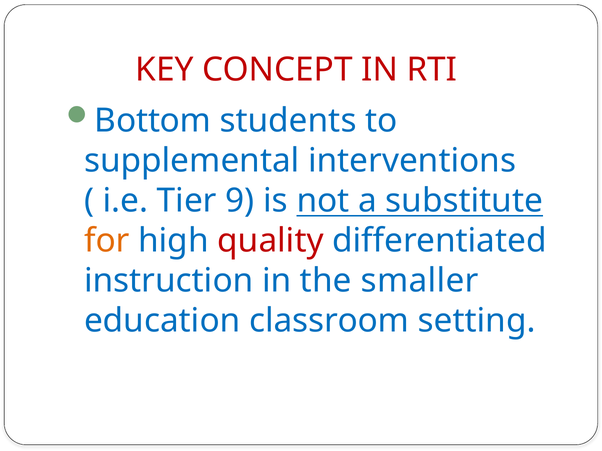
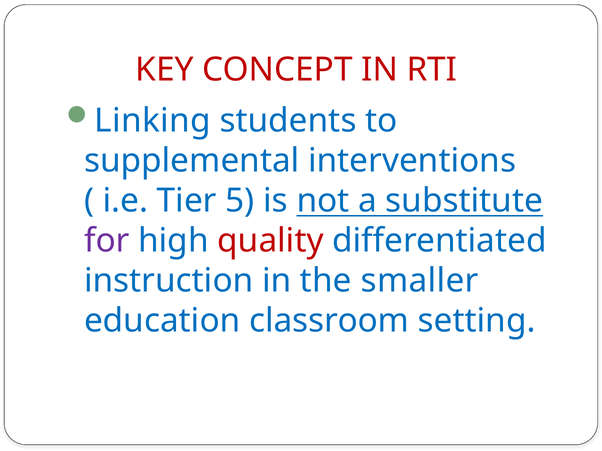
Bottom: Bottom -> Linking (153, 121)
9: 9 -> 5 (240, 201)
for colour: orange -> purple (107, 241)
